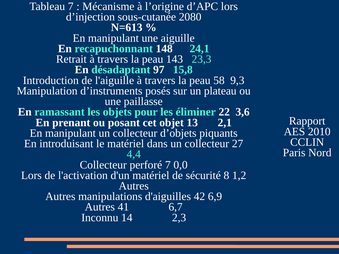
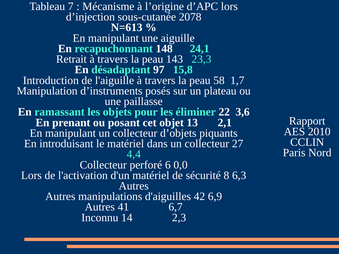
2080: 2080 -> 2078 (190, 17)
9,3: 9,3 -> 1,7 (237, 80)
perforé 7: 7 -> 6 (168, 165)
1,2: 1,2 -> 6,3 (239, 176)
